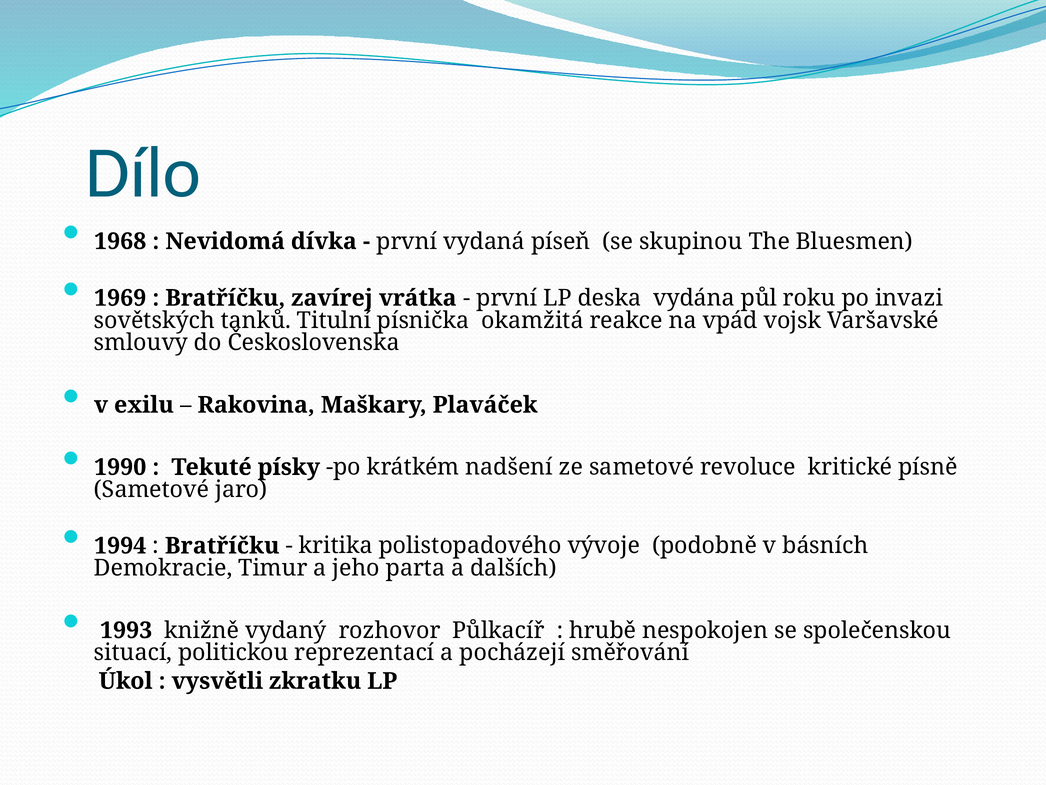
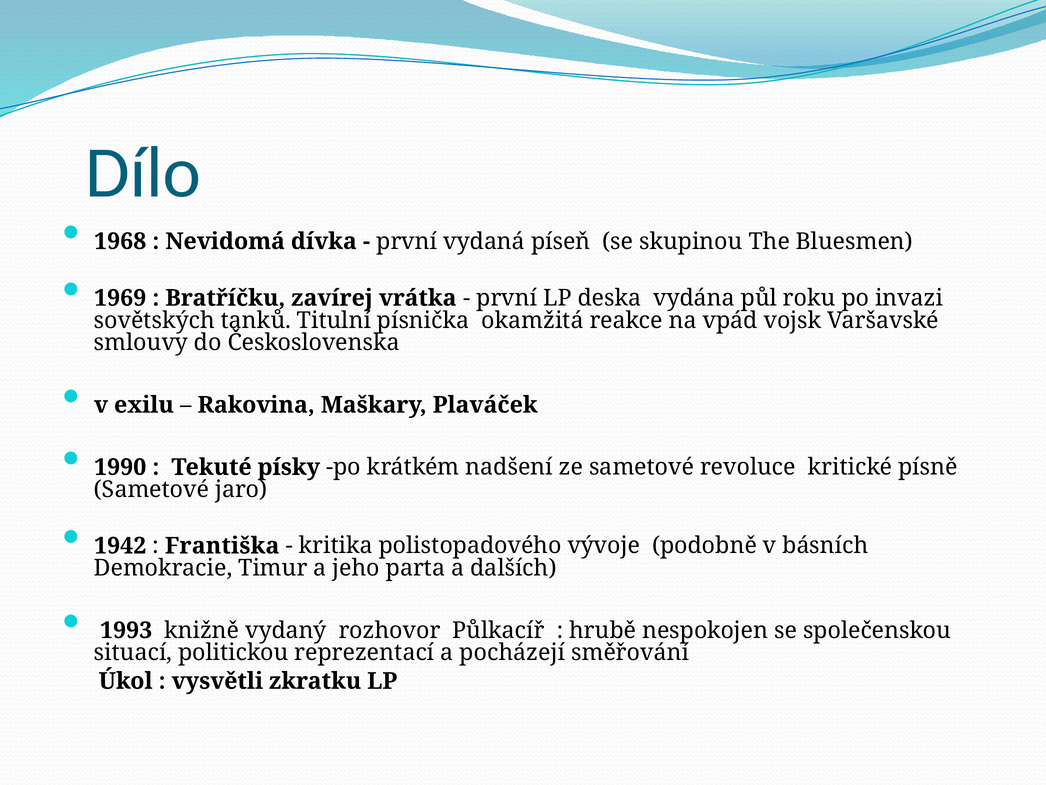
1994: 1994 -> 1942 (120, 545)
Bratříčku: Bratříčku -> Františka (222, 545)
